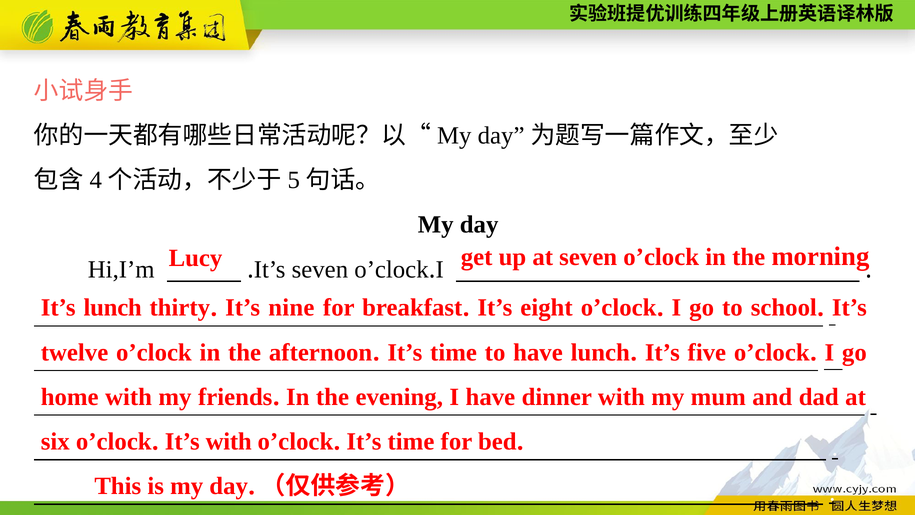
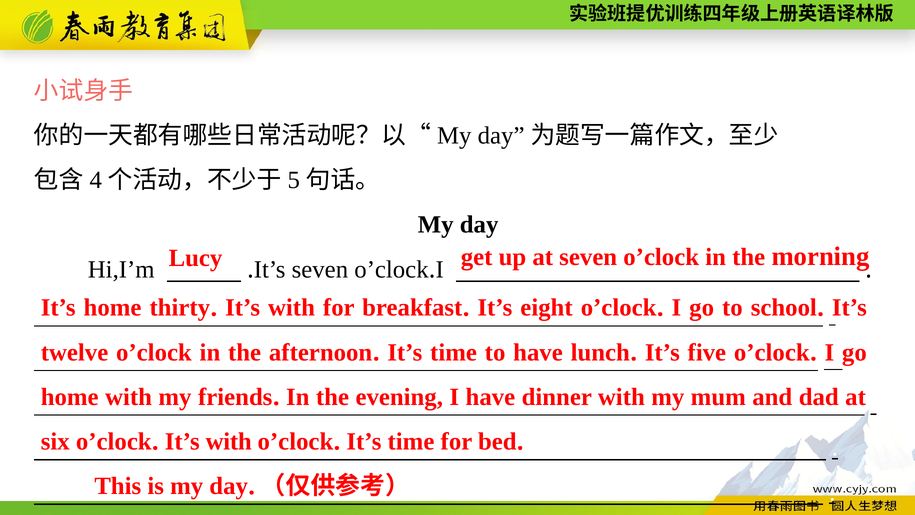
It’s lunch: lunch -> home (113, 308)
nine: nine -> with (291, 308)
